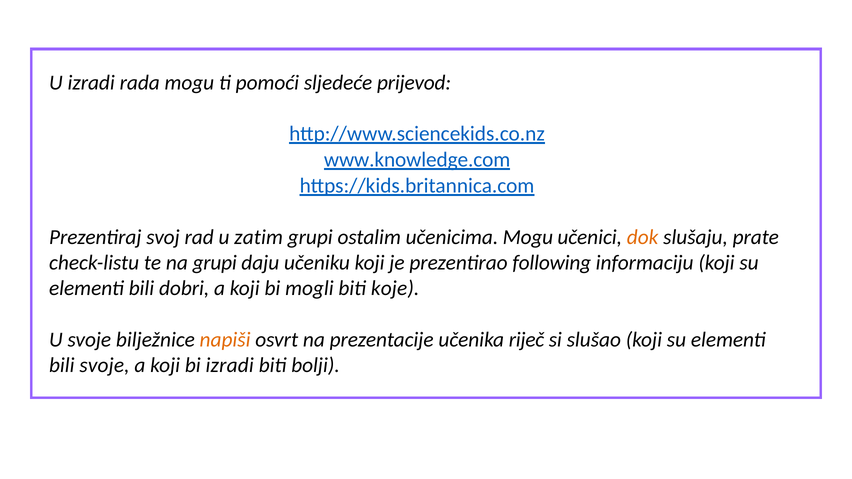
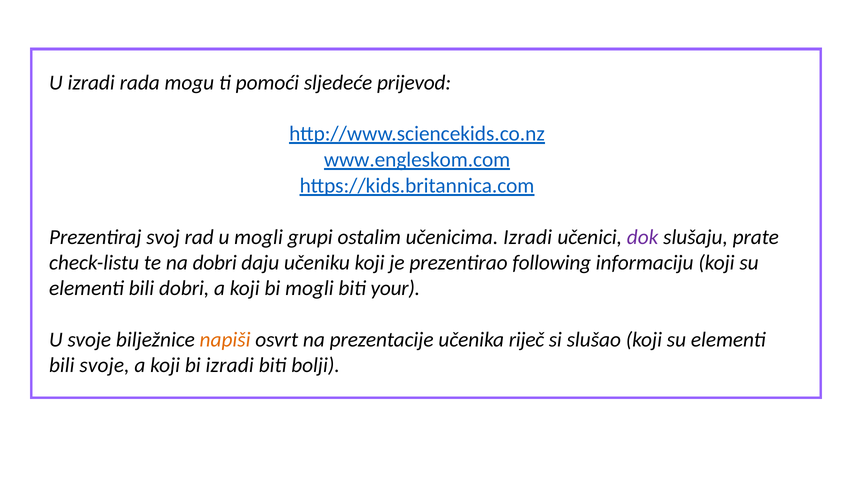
www.knowledge.com: www.knowledge.com -> www.engleskom.com (417, 160)
u zatim: zatim -> mogli (259, 237)
učenicima Mogu: Mogu -> Izradi (528, 237)
dok colour: orange -> purple (643, 237)
na grupi: grupi -> dobri (215, 263)
koje: koje -> your (395, 289)
